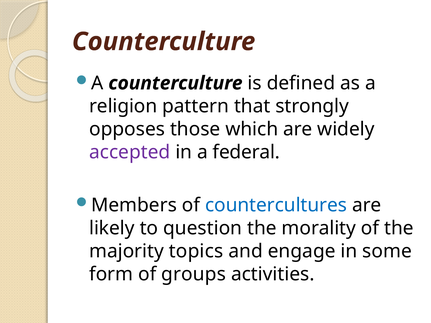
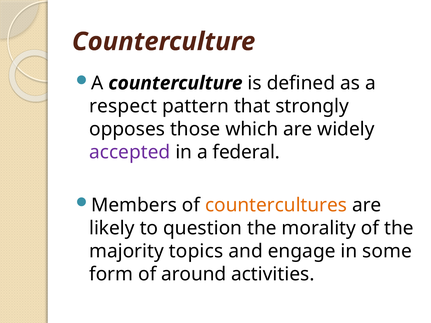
religion: religion -> respect (123, 106)
countercultures colour: blue -> orange (276, 205)
groups: groups -> around (194, 274)
